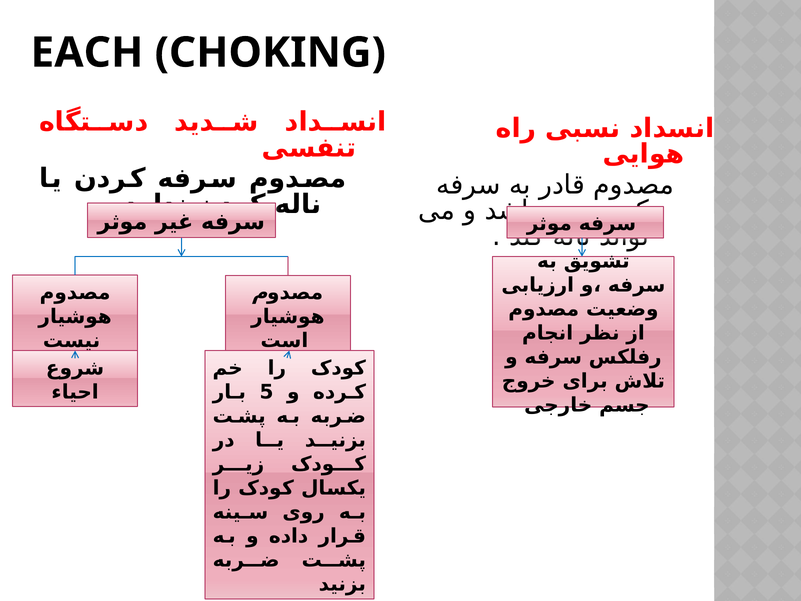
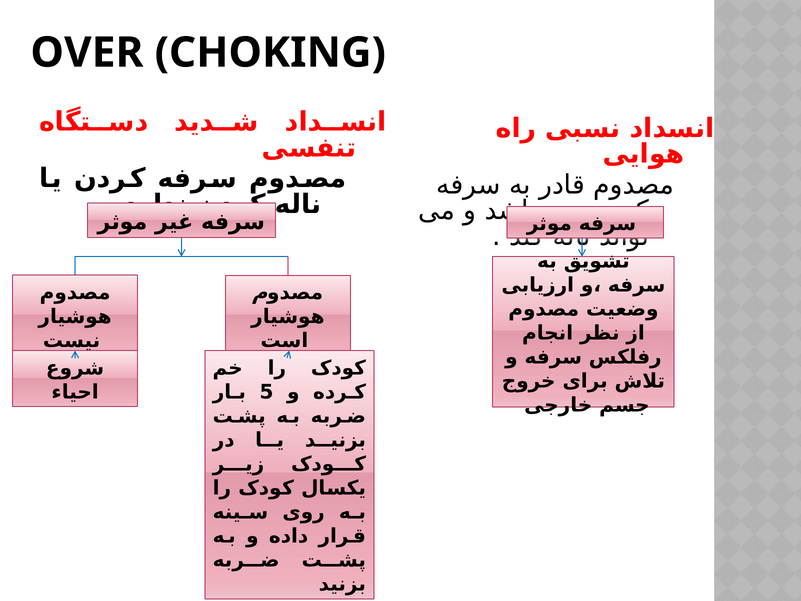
EACH: EACH -> OVER (87, 53)
